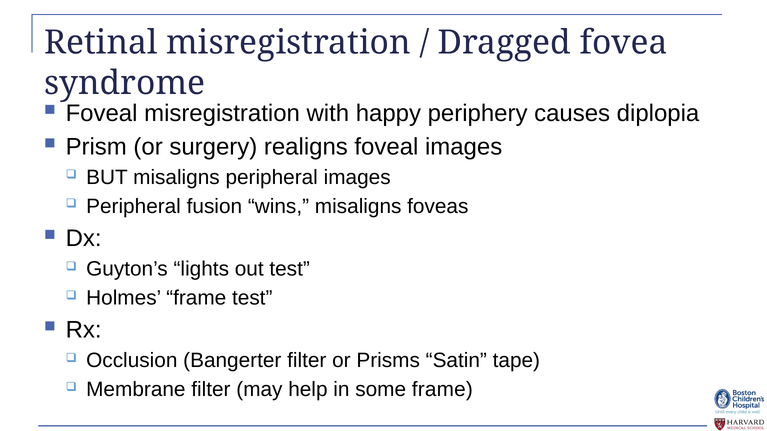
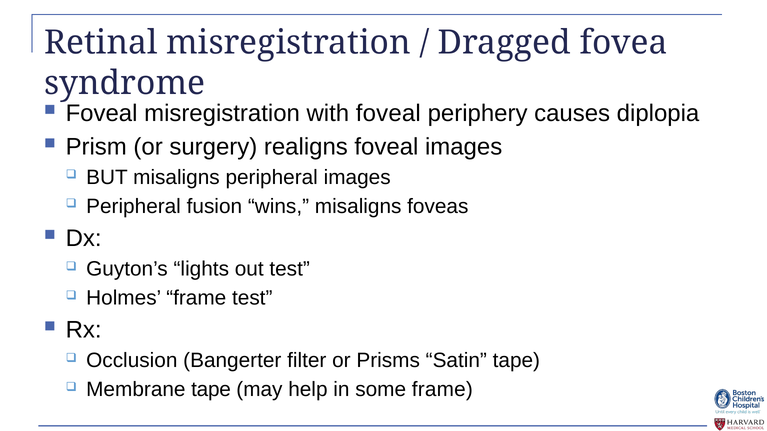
with happy: happy -> foveal (388, 113)
Membrane filter: filter -> tape (211, 390)
